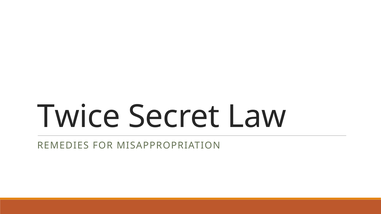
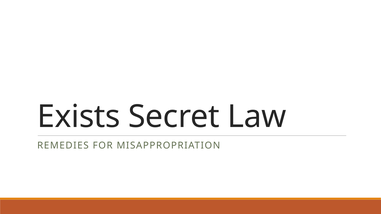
Twice: Twice -> Exists (79, 117)
